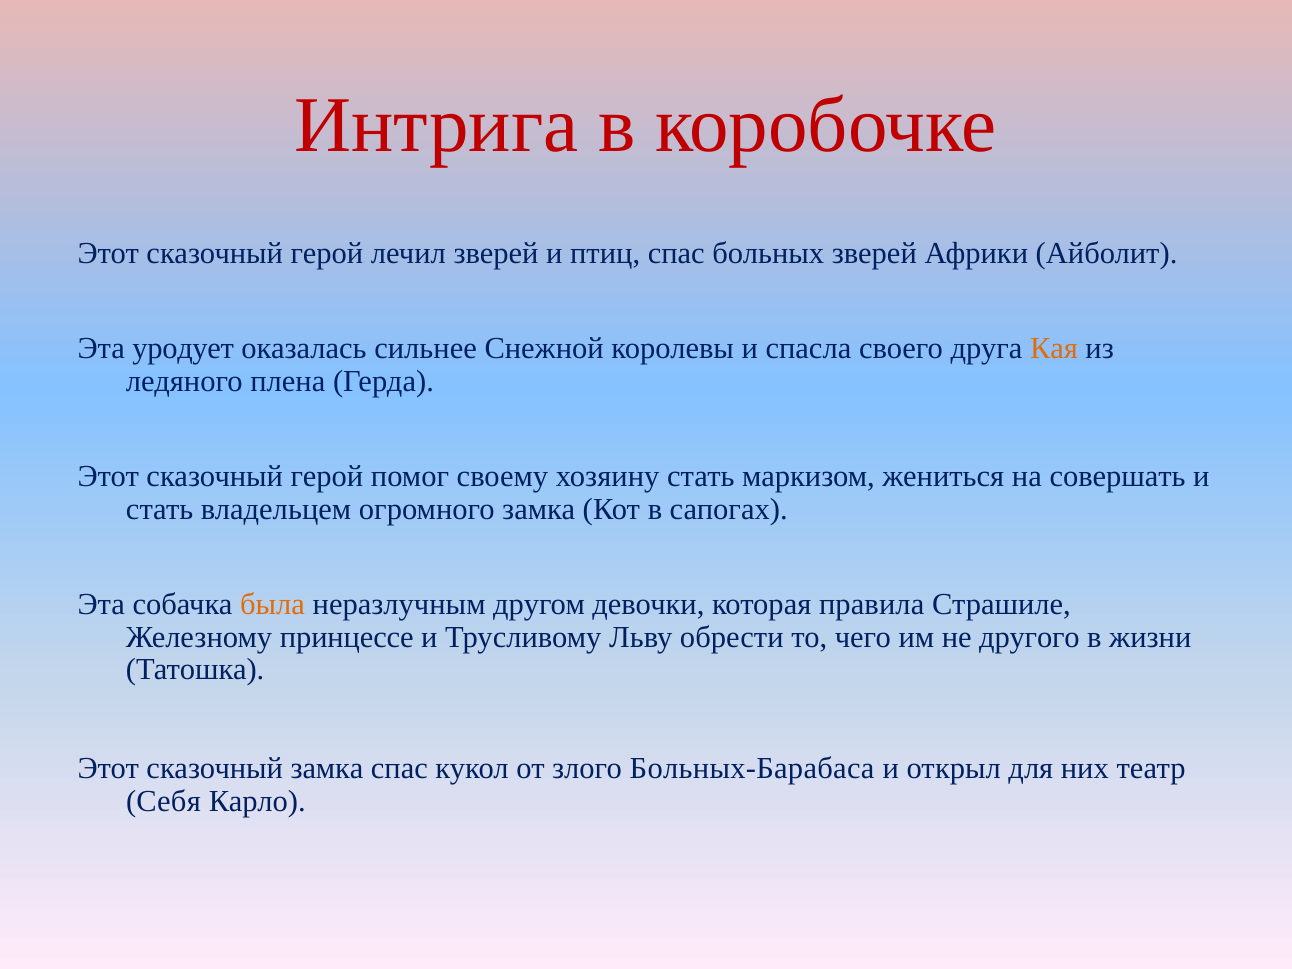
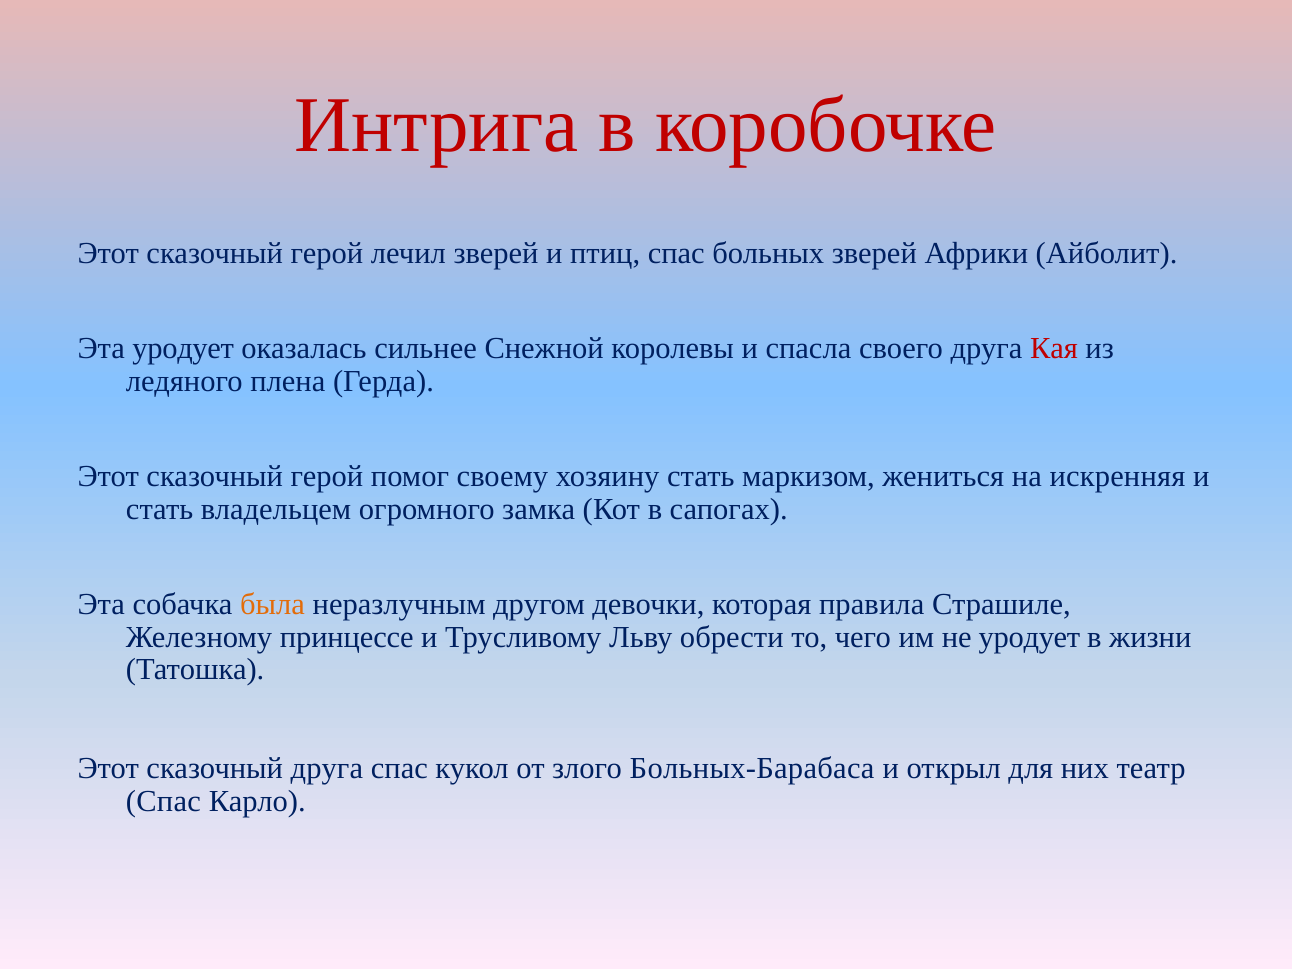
Кая colour: orange -> red (1054, 348)
совершать: совершать -> искренняя (1117, 476)
не другого: другого -> уродует (1030, 637)
сказочный замка: замка -> друга (327, 769)
Себя: Себя -> Спас (163, 802)
